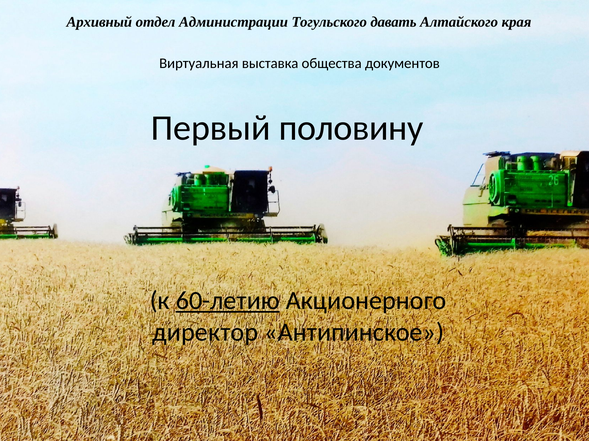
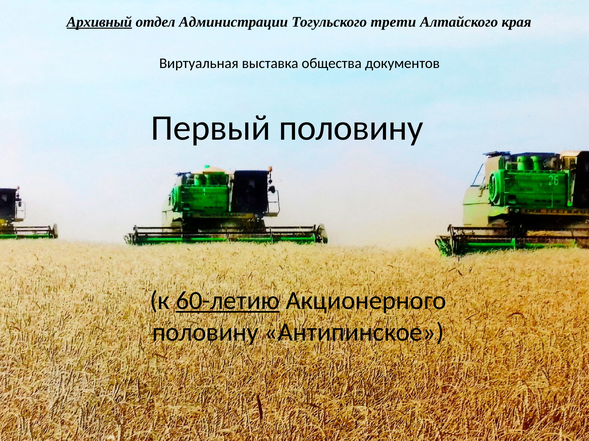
Архивный underline: none -> present (99, 22)
давать: давать -> трети (393, 22)
директор: директор -> половину (205, 333)
